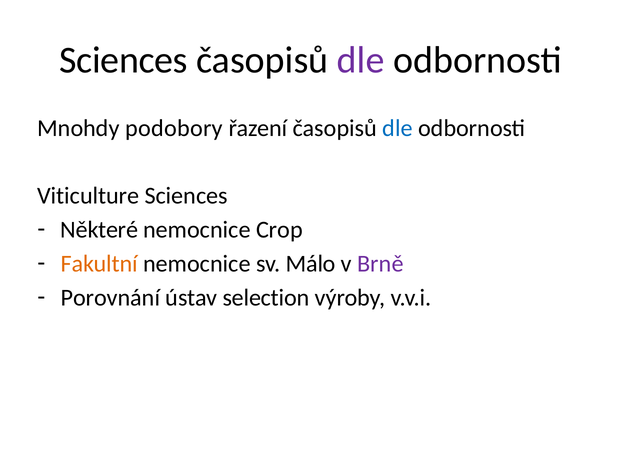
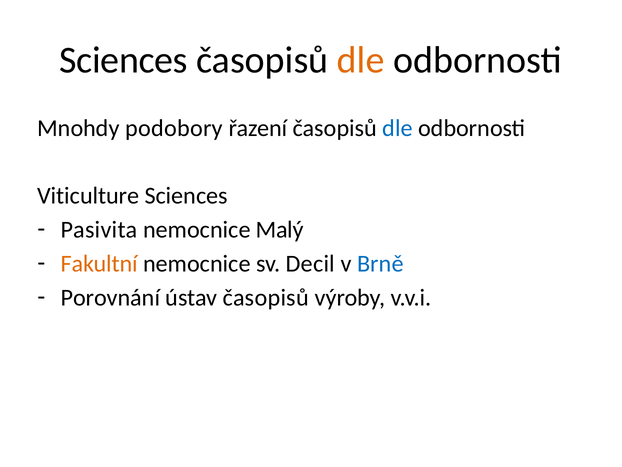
dle colour: purple -> orange (361, 60)
Některé: Některé -> Pasivita (99, 230)
Crop: Crop -> Malý (280, 230)
Málo: Málo -> Decil (310, 263)
Brně colour: purple -> blue (380, 263)
ústav selection: selection -> časopisů (266, 297)
